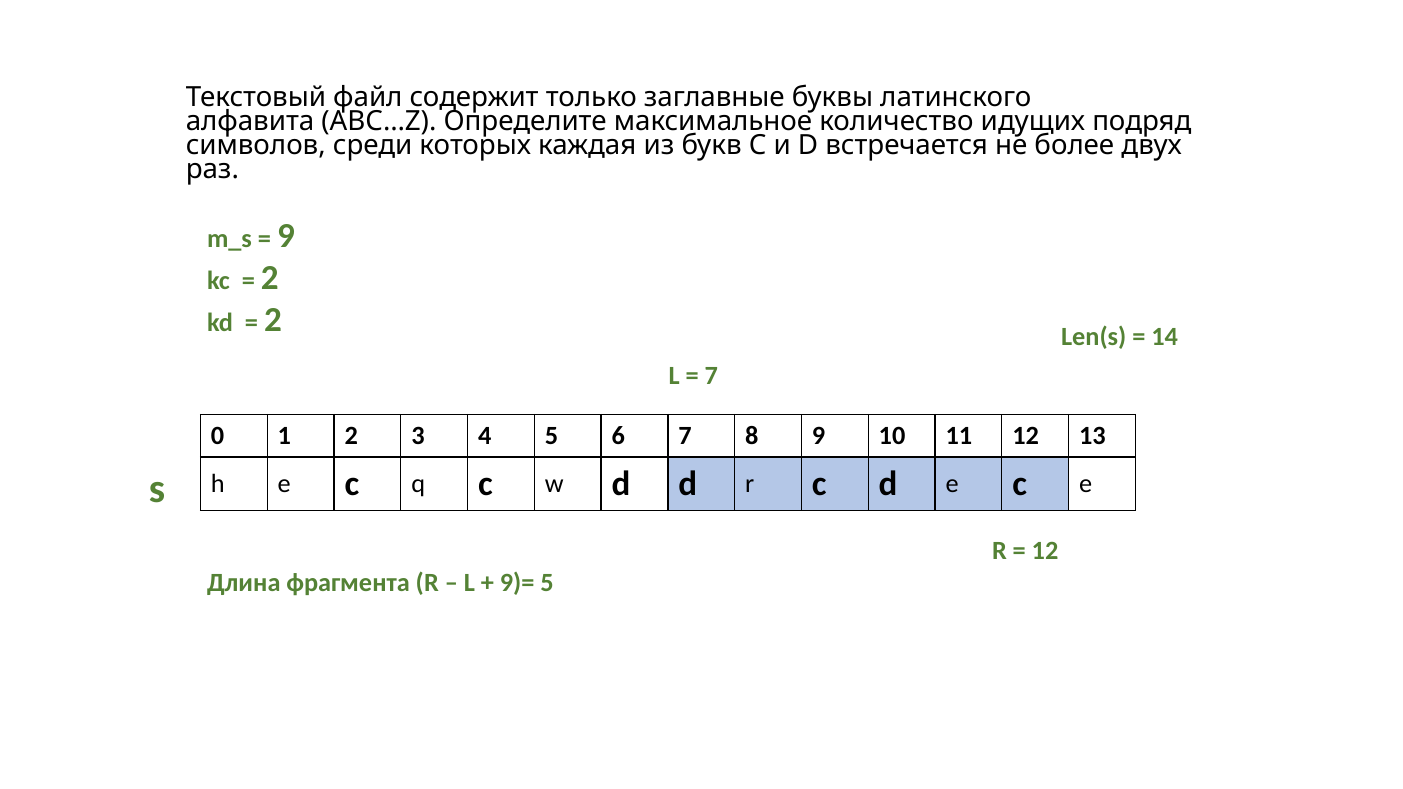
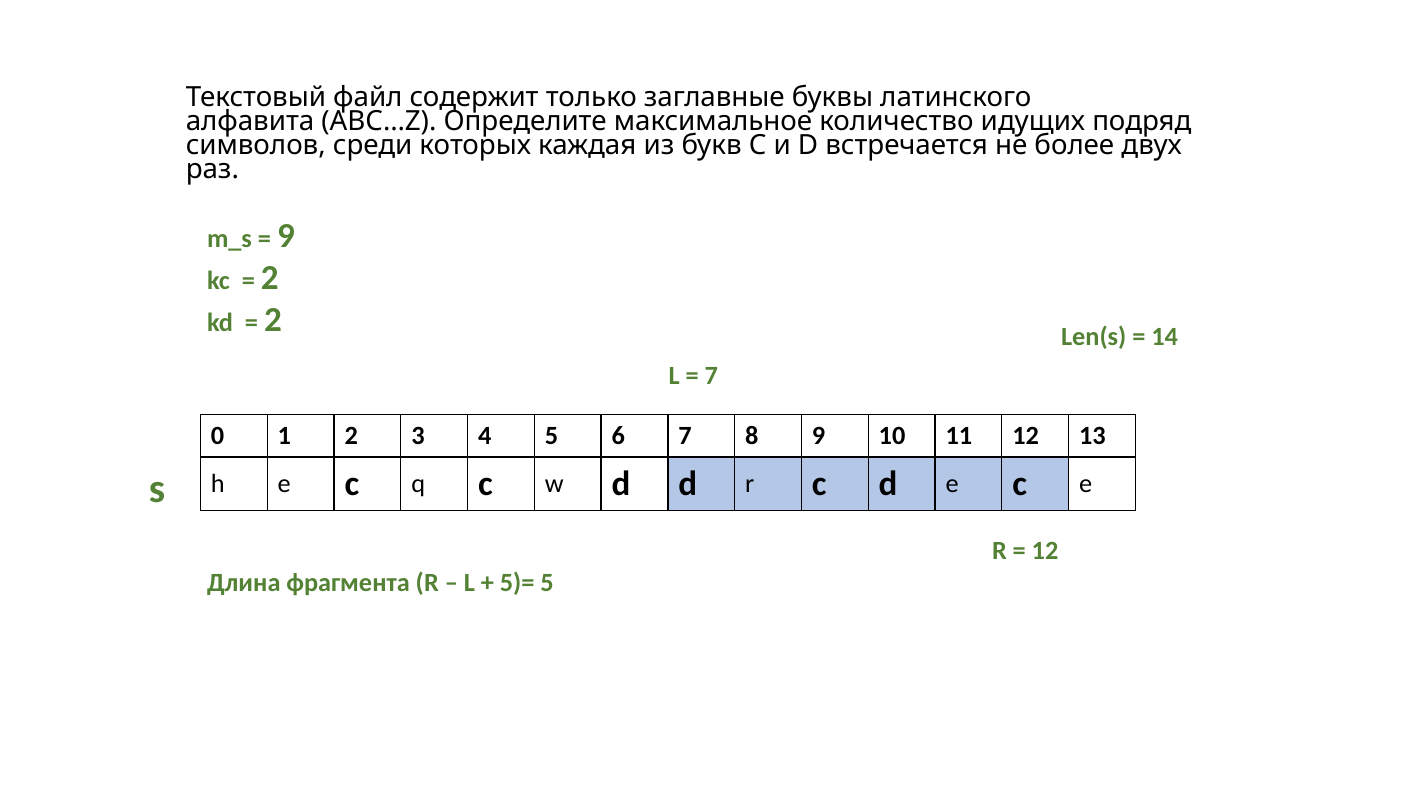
9)=: 9)= -> 5)= (517, 583)
